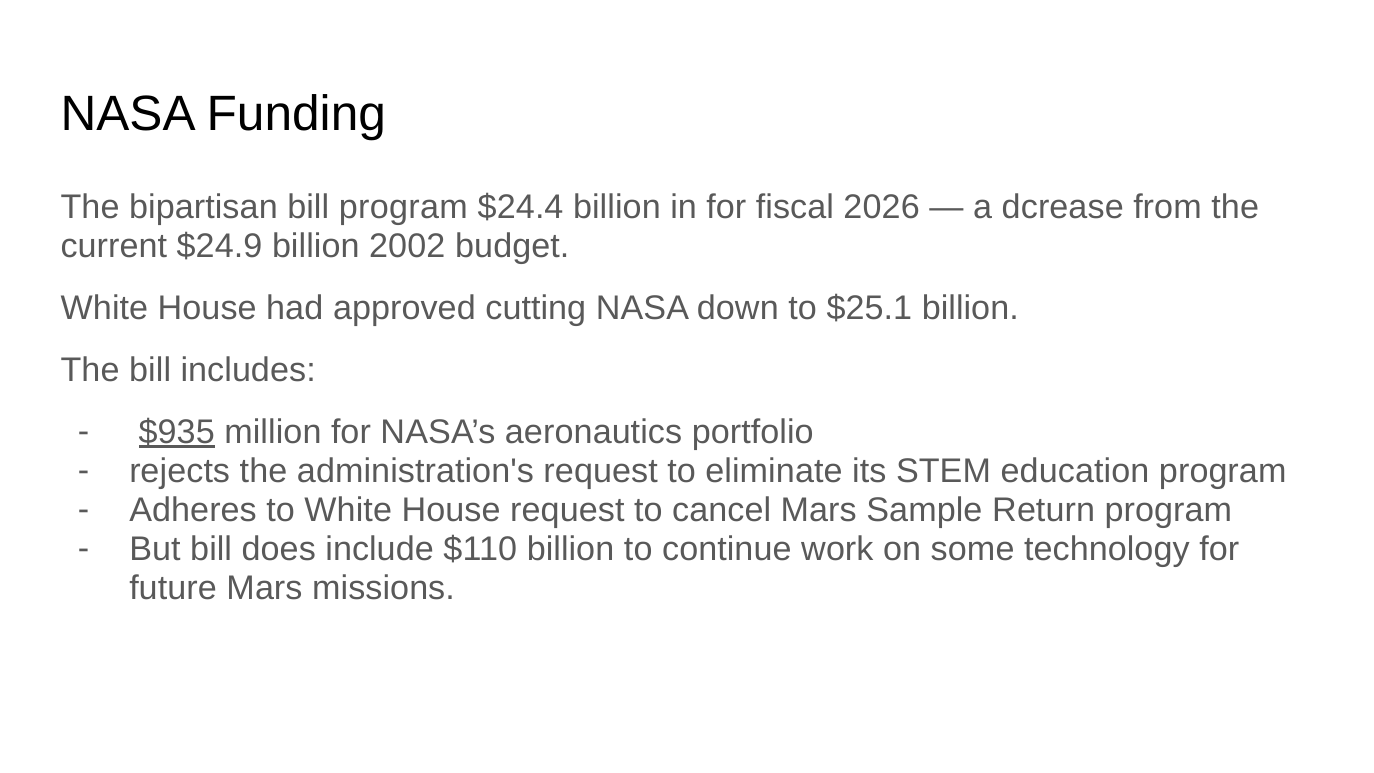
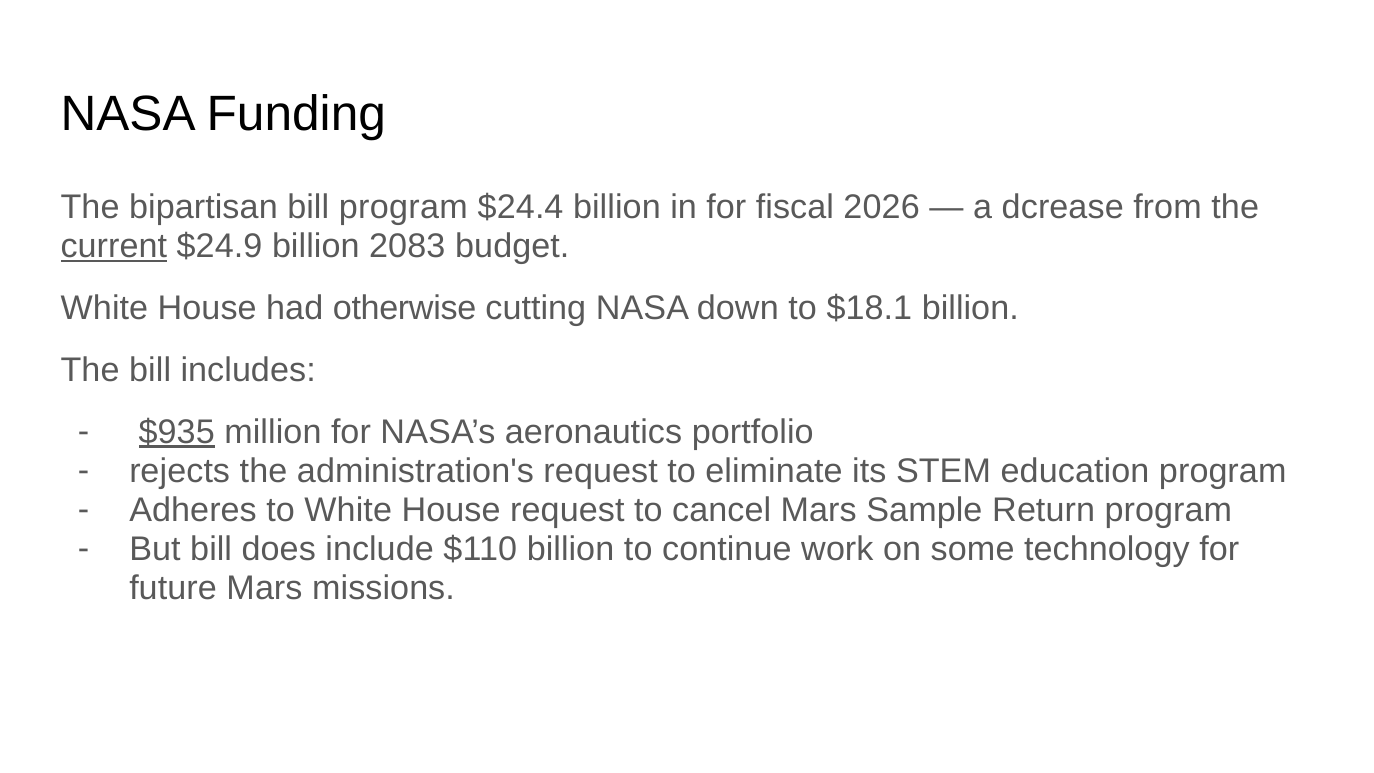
current underline: none -> present (114, 246)
2002: 2002 -> 2083 (407, 246)
approved: approved -> otherwise (405, 308)
$25.1: $25.1 -> $18.1 (869, 308)
